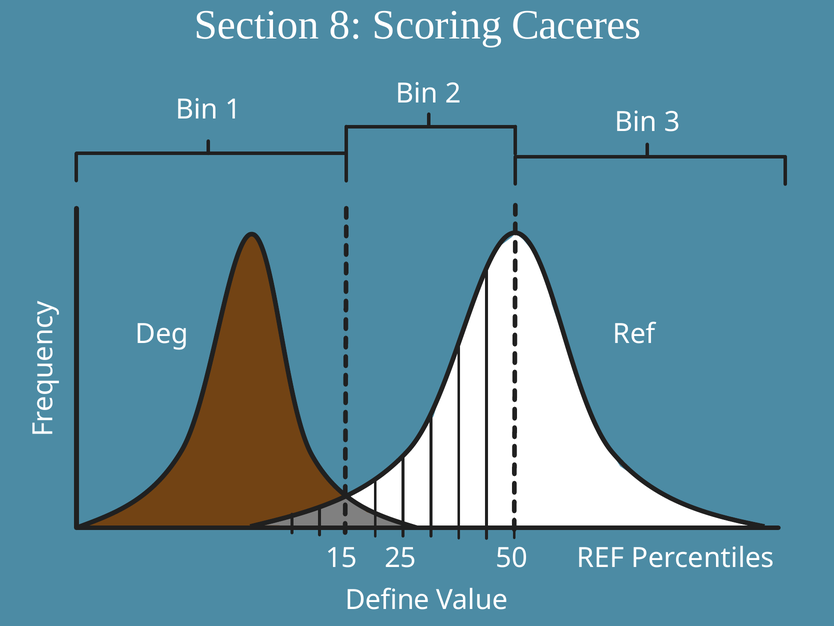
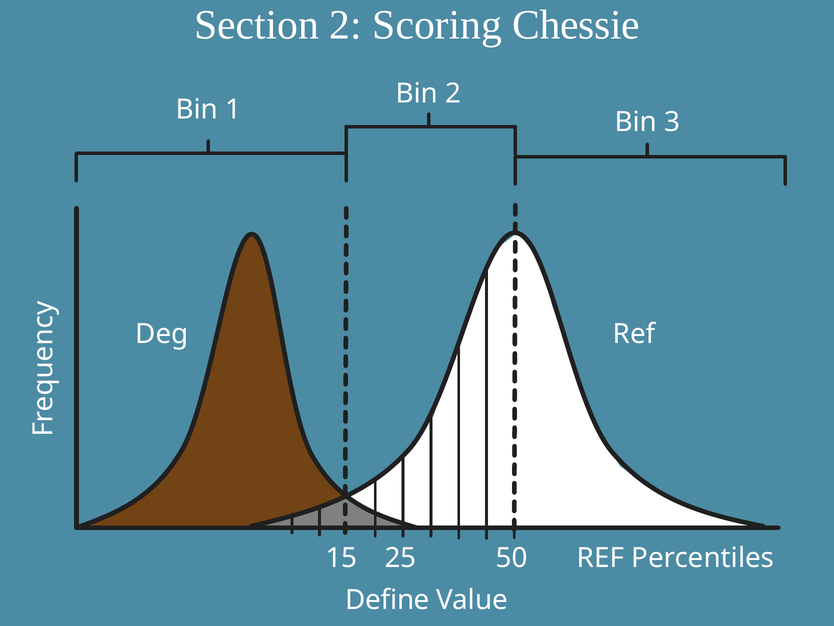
Section 8: 8 -> 2 (346, 25)
Caceres: Caceres -> Chessie (576, 25)
